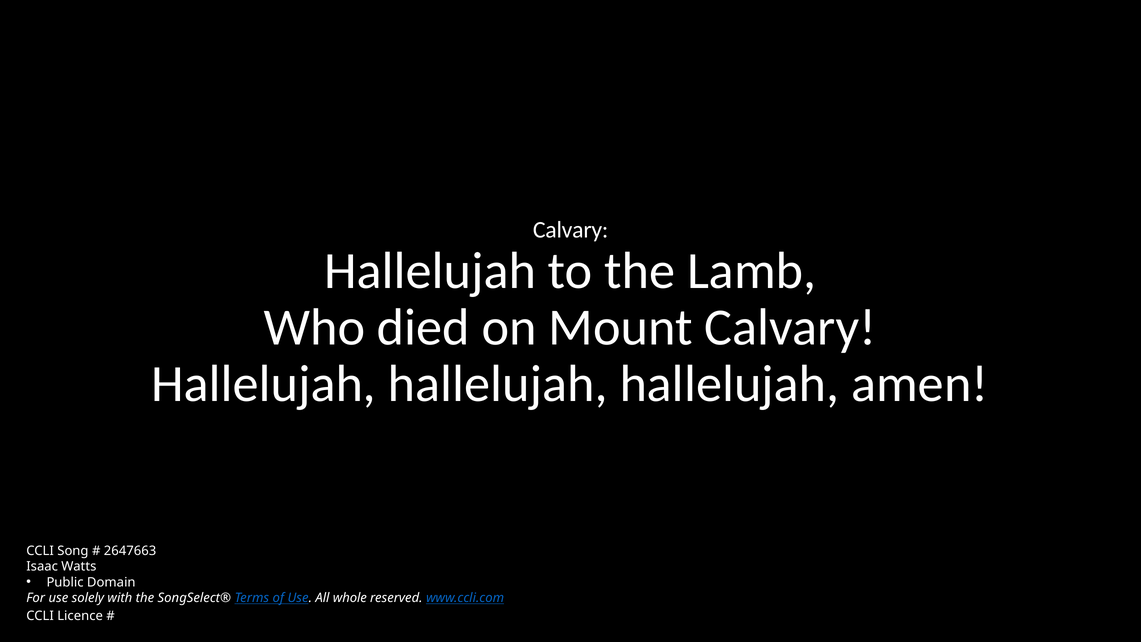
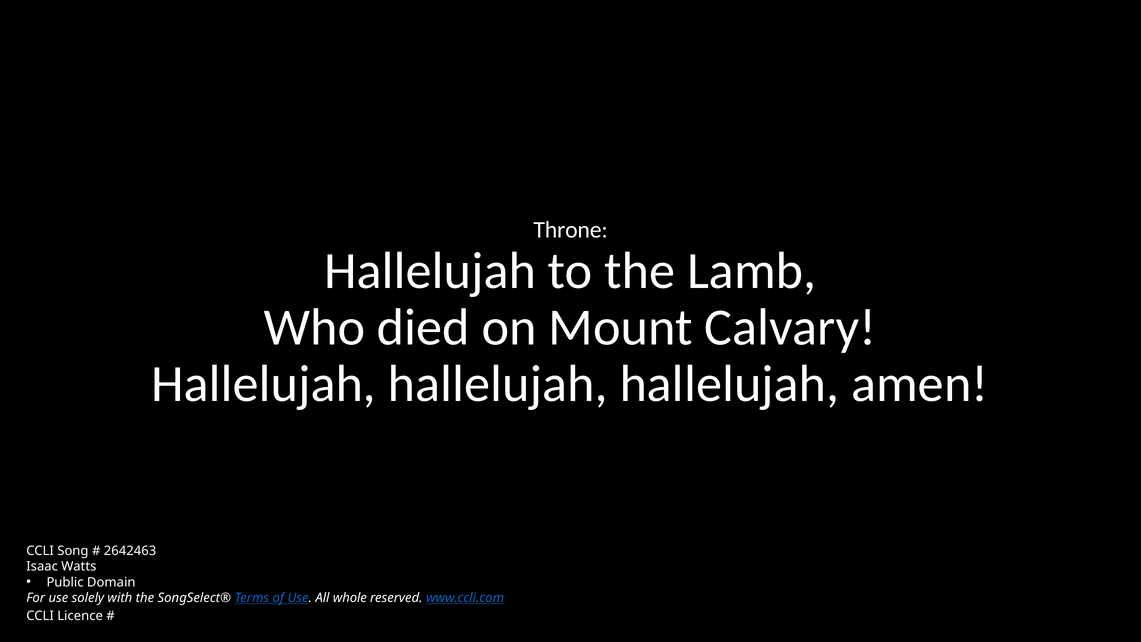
Calvary: Calvary -> Throne (571, 230)
2647663: 2647663 -> 2642463 (130, 551)
